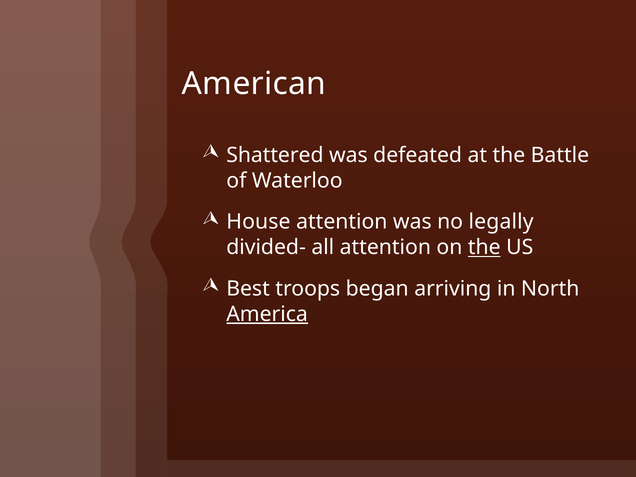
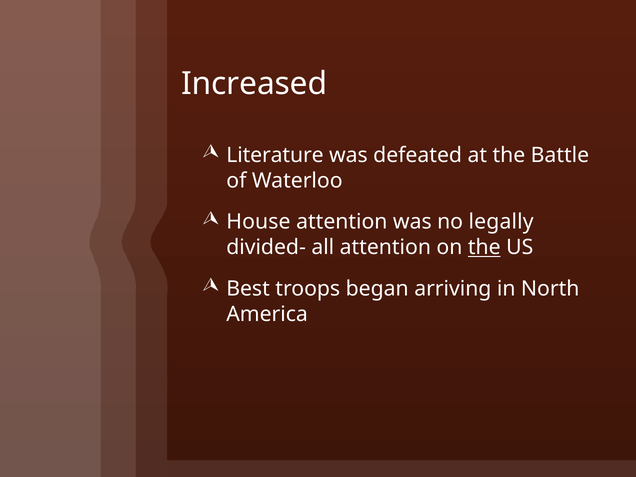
American: American -> Increased (254, 84)
Shattered: Shattered -> Literature (275, 155)
America underline: present -> none (267, 314)
